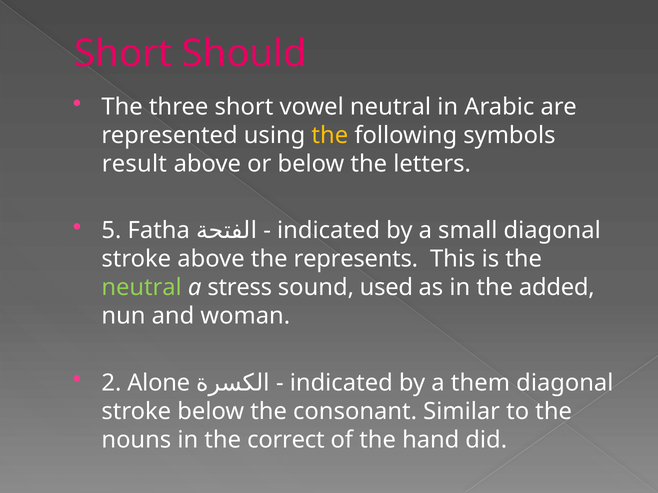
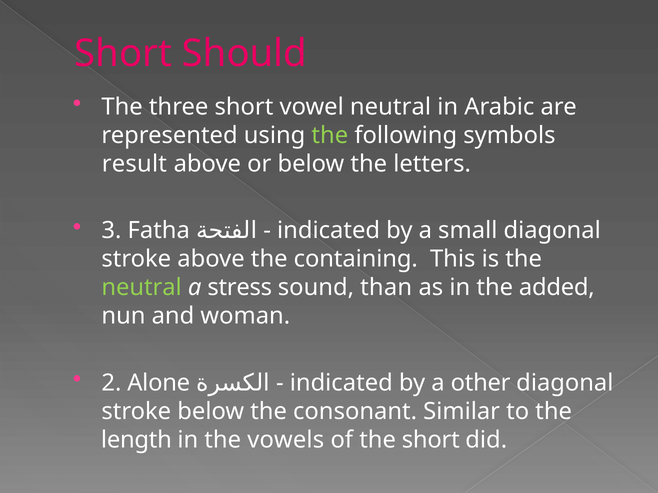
the colour: yellow -> light green (330, 136)
5: 5 -> 3 (111, 231)
represents: represents -> containing (356, 259)
used: used -> than (386, 288)
them: them -> other (481, 383)
nouns: nouns -> length (136, 440)
correct: correct -> vowels (286, 440)
the hand: hand -> short (431, 440)
